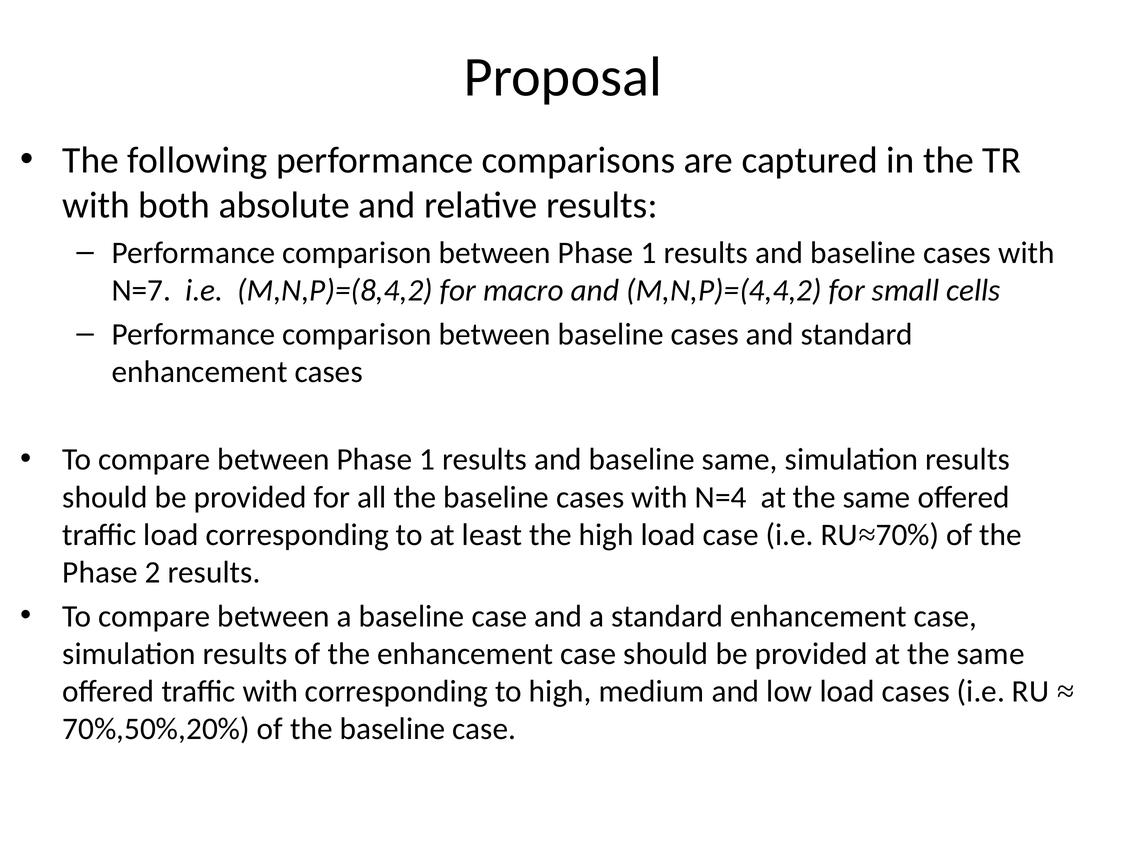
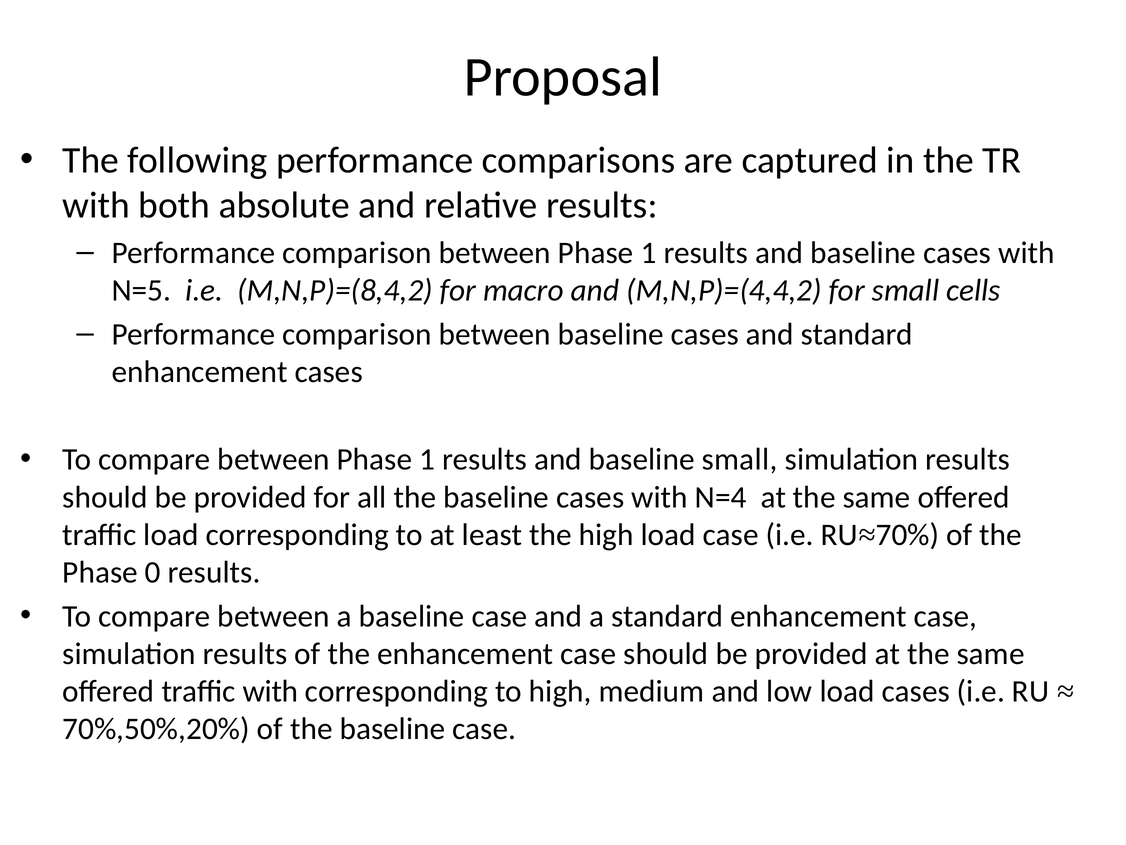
N=7: N=7 -> N=5 (141, 290)
baseline same: same -> small (740, 459)
2: 2 -> 0 (153, 572)
